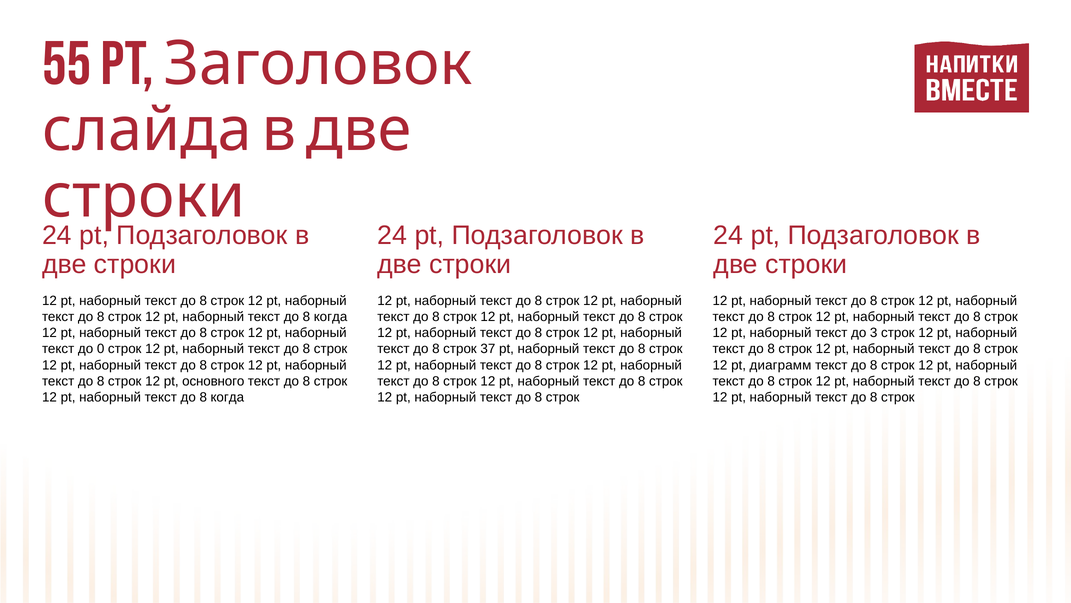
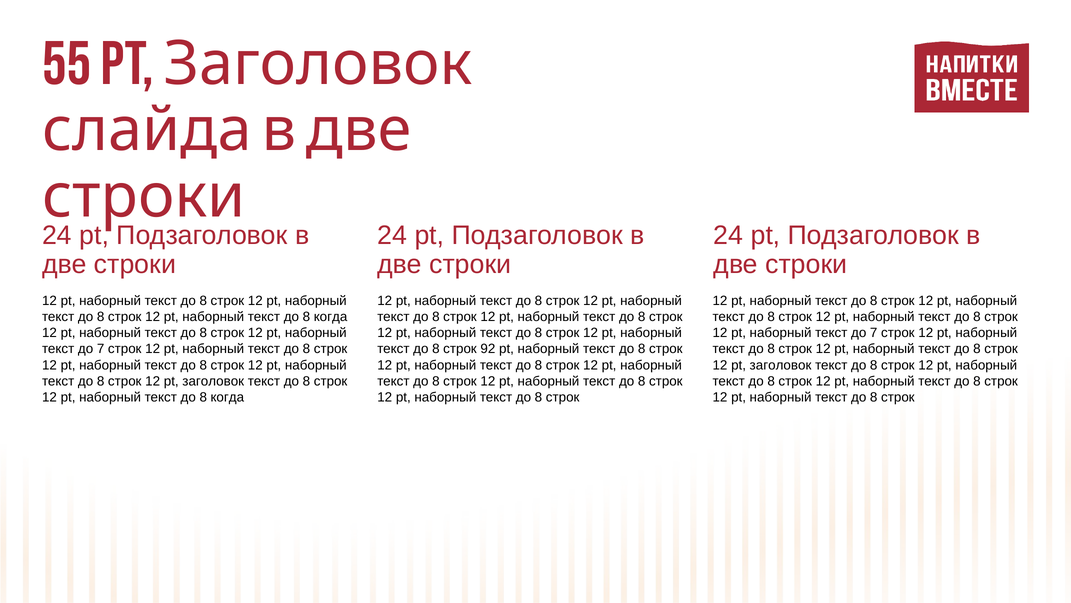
3: 3 -> 7 (874, 333)
0: 0 -> 7 (101, 349)
37: 37 -> 92 (488, 349)
диаграмм: диаграмм -> заголовок (781, 365)
основного: основного -> заголовок (213, 381)
